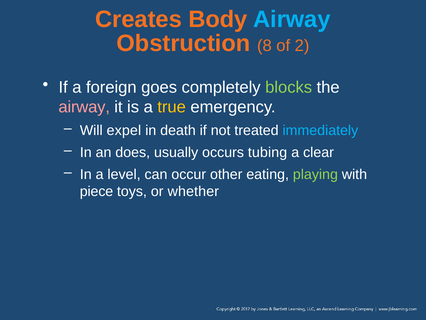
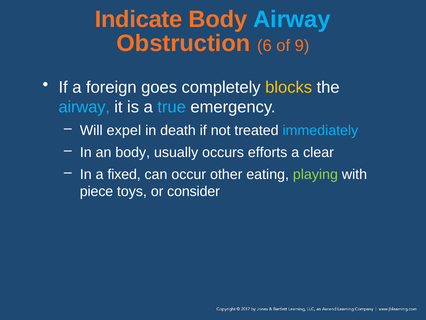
Creates: Creates -> Indicate (139, 19)
8: 8 -> 6 (264, 46)
2: 2 -> 9 (302, 46)
blocks colour: light green -> yellow (289, 87)
airway colour: pink -> light blue (84, 107)
true colour: yellow -> light blue (172, 107)
an does: does -> body (133, 152)
tubing: tubing -> efforts (268, 152)
level: level -> fixed (124, 174)
whether: whether -> consider (193, 191)
